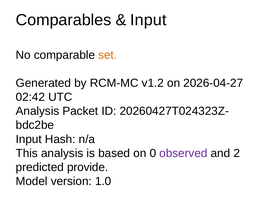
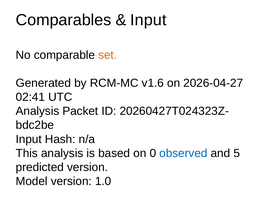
v1.2: v1.2 -> v1.6 (153, 83)
02:42: 02:42 -> 02:41 (30, 97)
observed colour: purple -> blue (183, 153)
2: 2 -> 5 (237, 153)
predicted provide: provide -> version (88, 167)
